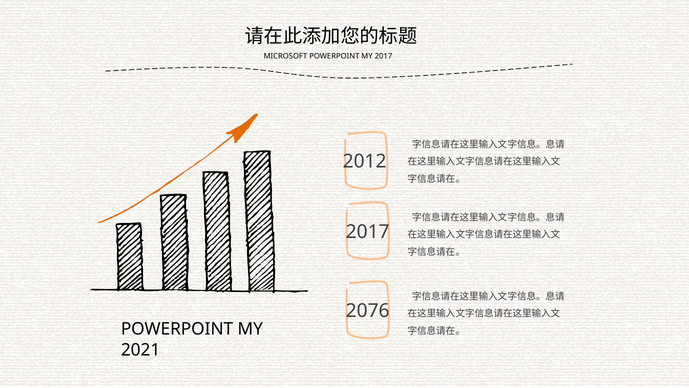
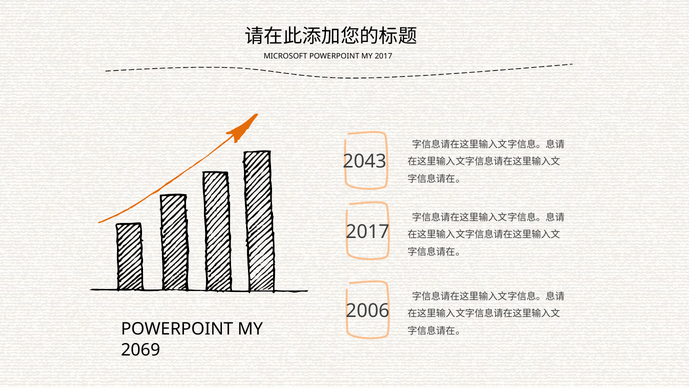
2012: 2012 -> 2043 (365, 161)
2076: 2076 -> 2006 (368, 311)
2021: 2021 -> 2069 (141, 349)
